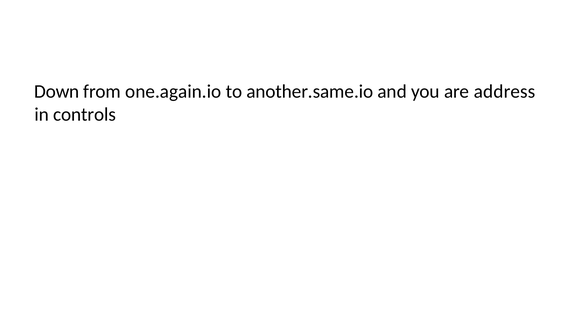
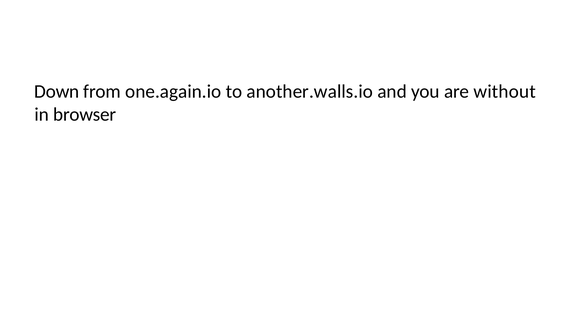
another.same.io: another.same.io -> another.walls.io (310, 91)
address: address -> without (505, 91)
controls: controls -> browser (85, 114)
